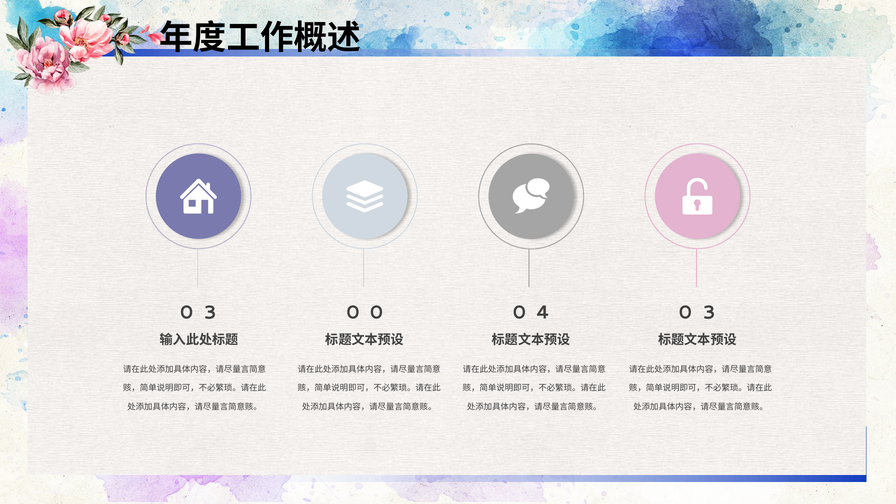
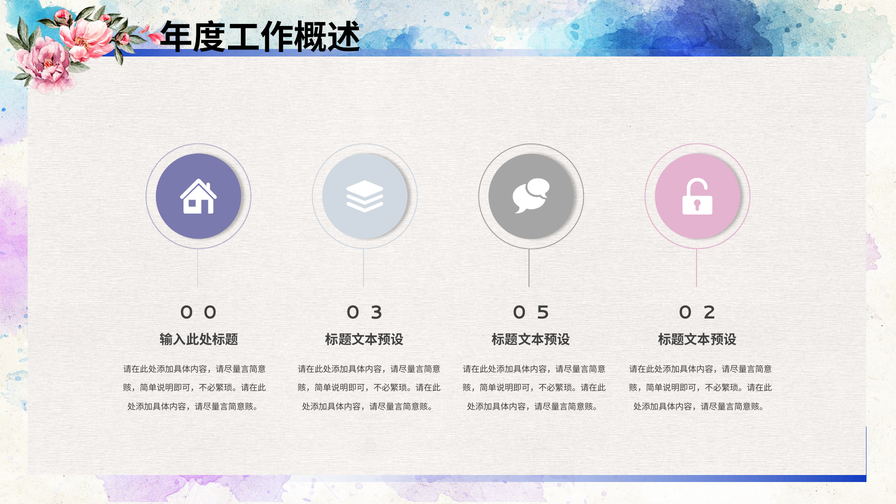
3: 3 -> 0 (210, 313)
0 0: 0 -> 3 (376, 313)
4: 4 -> 5 (543, 313)
3: 3 -> 2 (709, 313)
